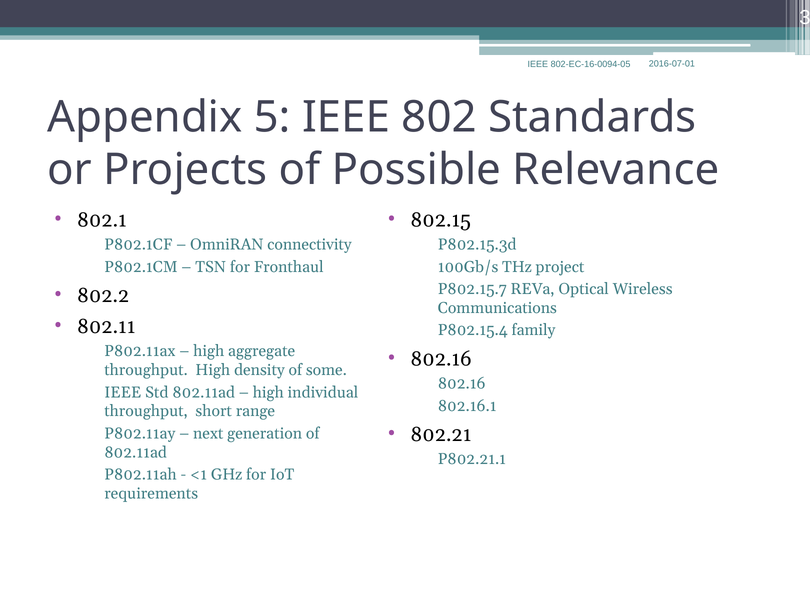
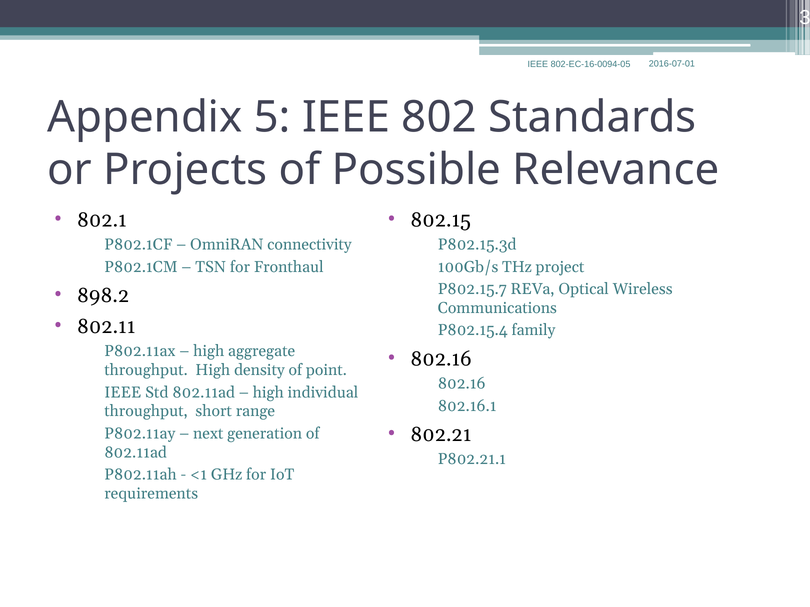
802.2: 802.2 -> 898.2 (103, 296)
some: some -> point (326, 370)
